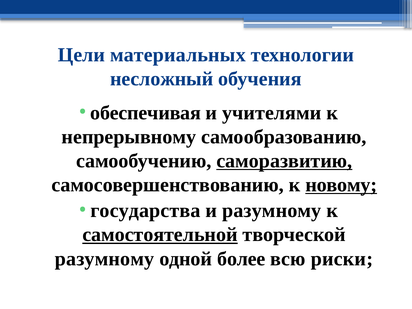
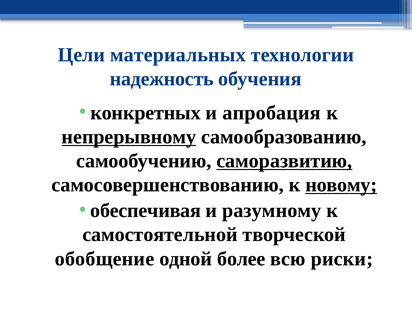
несложный: несложный -> надежность (162, 79)
обеспечивая: обеспечивая -> конкретных (146, 113)
учителями: учителями -> апробация (272, 113)
непрерывному underline: none -> present (129, 137)
государства: государства -> обеспечивая (146, 211)
самостоятельной underline: present -> none (160, 235)
разумному: разумному -> обобщение (105, 259)
